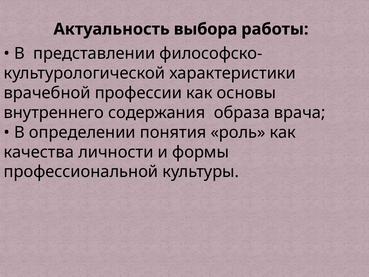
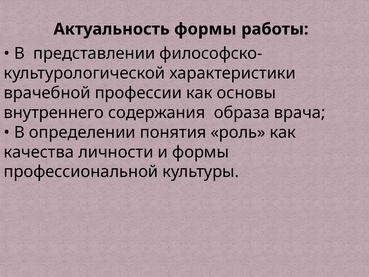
Актуальность выбора: выбора -> формы (205, 29)
